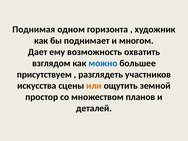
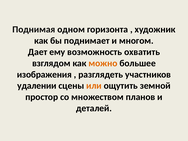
можно colour: blue -> orange (103, 63)
присутствуем: присутствуем -> изображения (44, 74)
искусства: искусства -> удалении (37, 86)
